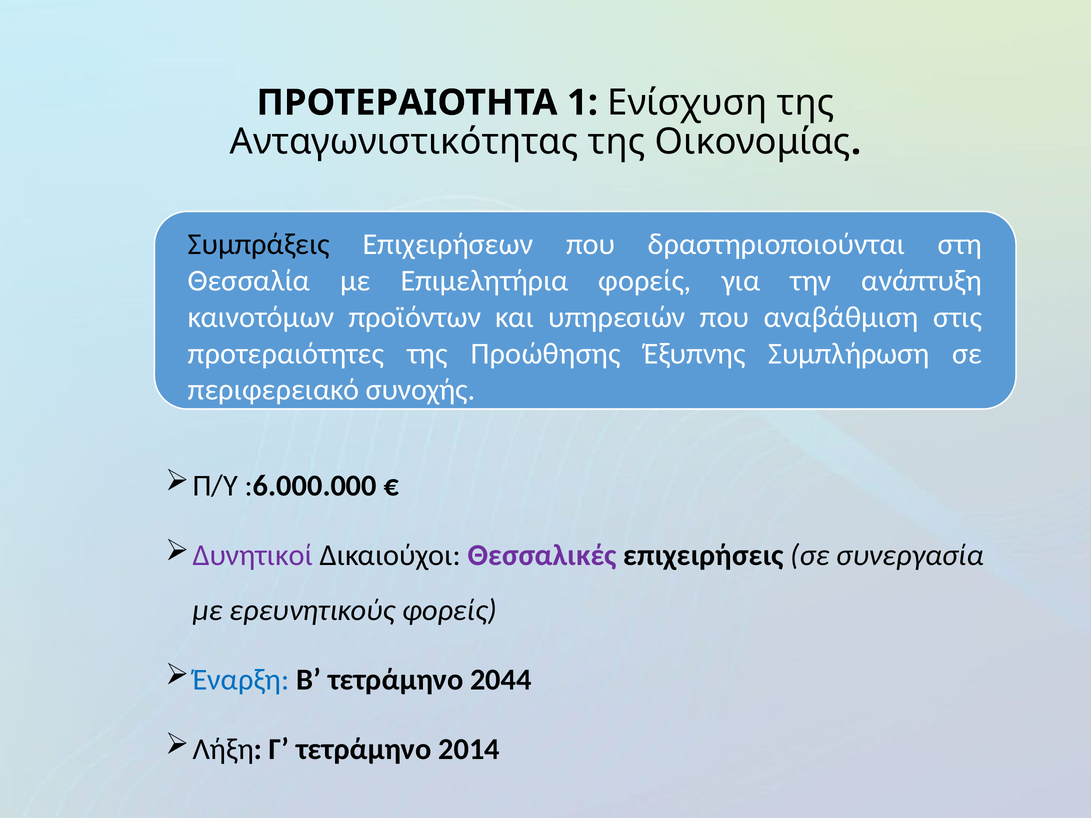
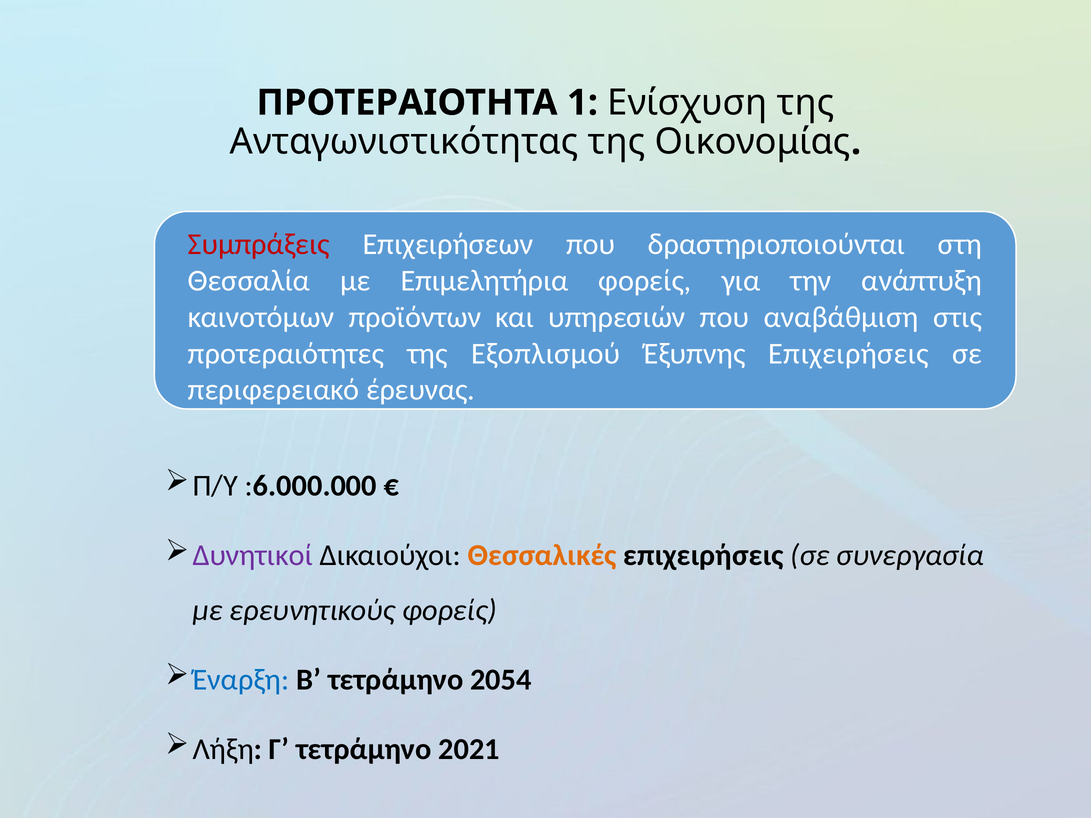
Συμπράξεις colour: black -> red (259, 244)
Προώθησης: Προώθησης -> Εξοπλισμού (546, 354)
Έξυπνης Συμπλήρωση: Συμπλήρωση -> Επιχειρήσεις (849, 354)
συνοχής: συνοχής -> έρευνας (421, 390)
Θεσσαλικές colour: purple -> orange (542, 556)
2044: 2044 -> 2054 (501, 680)
2014: 2014 -> 2021 (469, 750)
